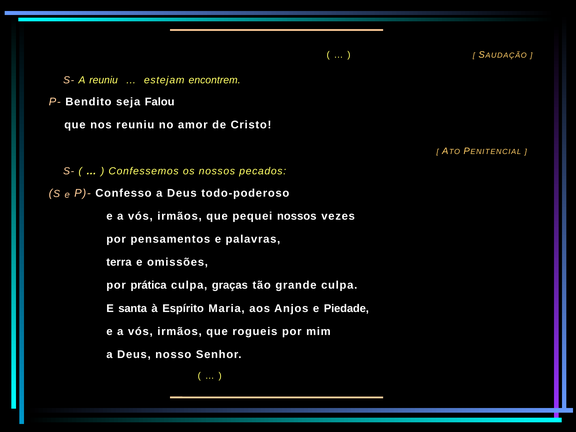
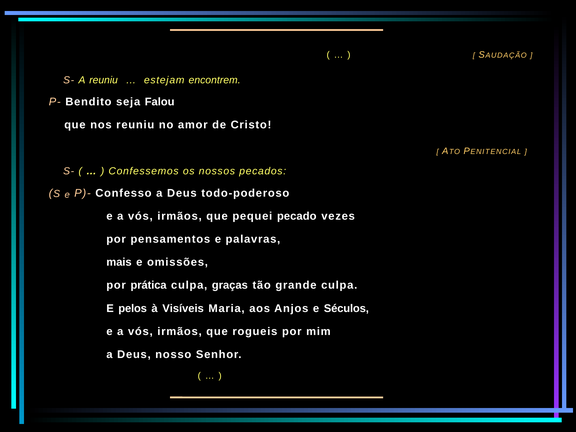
pequei nossos: nossos -> pecado (297, 216)
terra: terra -> mais (119, 262)
santa: santa -> pelos (133, 308)
Espírito: Espírito -> Visíveis (183, 308)
Piedade: Piedade -> Séculos (346, 308)
